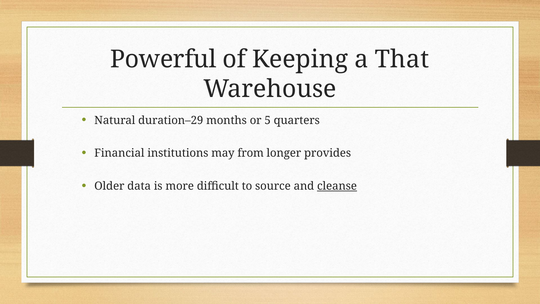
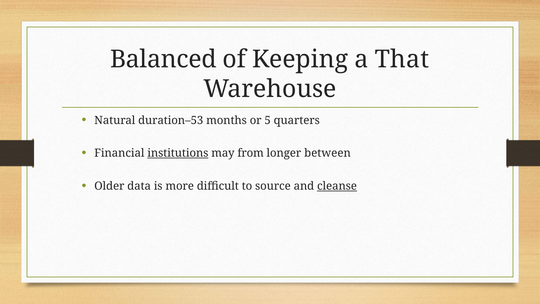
Powerful: Powerful -> Balanced (163, 59)
duration–29: duration–29 -> duration–53 (171, 120)
institutions underline: none -> present (178, 153)
provides: provides -> between (328, 153)
